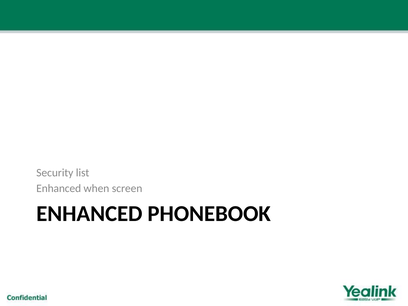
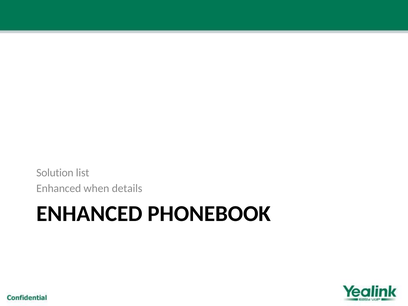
Security: Security -> Solution (55, 173)
screen: screen -> details (127, 189)
